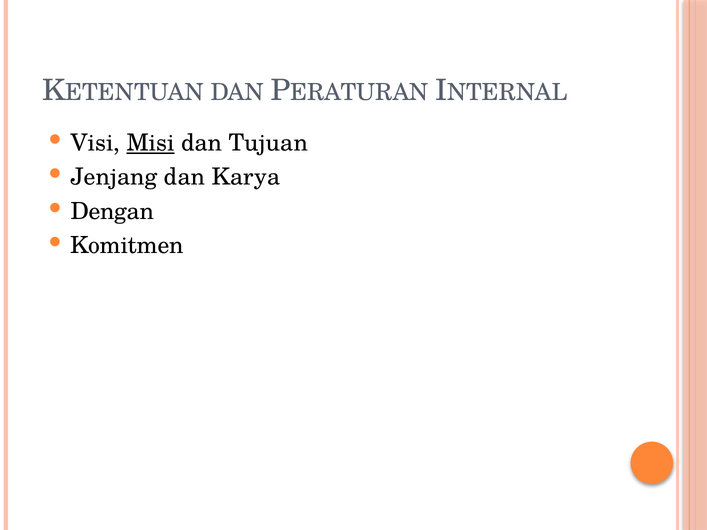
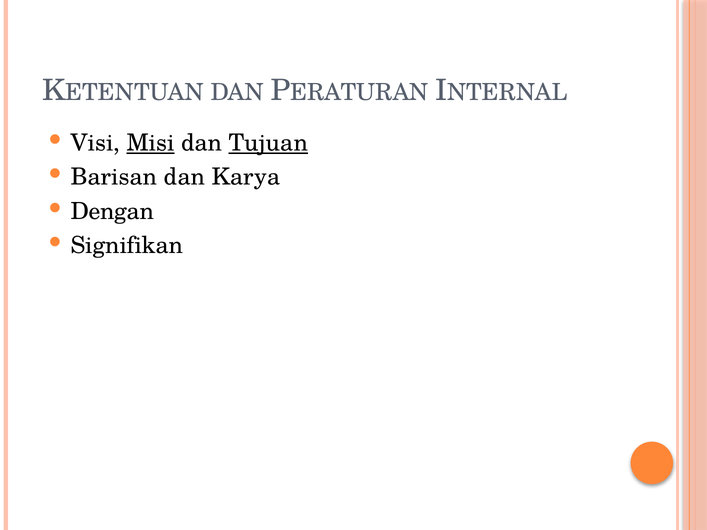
Tujuan underline: none -> present (268, 143)
Jenjang: Jenjang -> Barisan (114, 177)
Komitmen: Komitmen -> Signifikan (127, 246)
